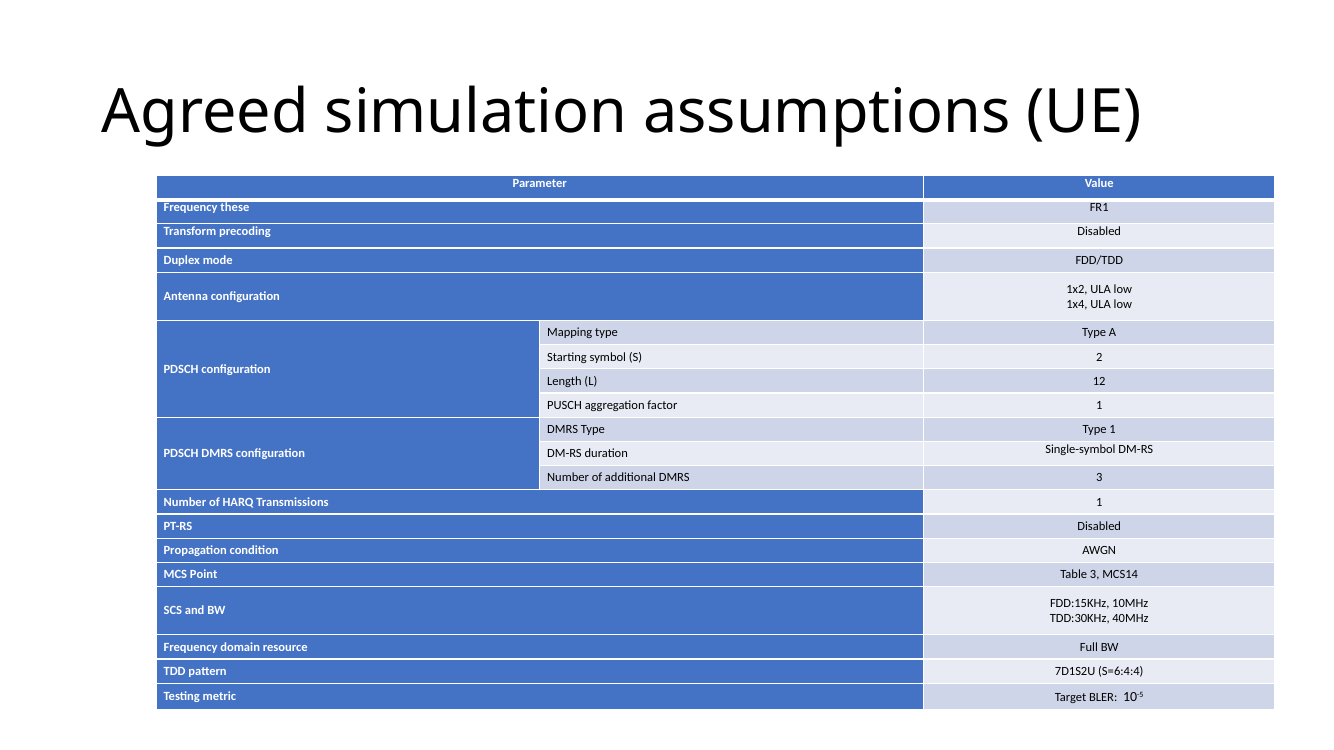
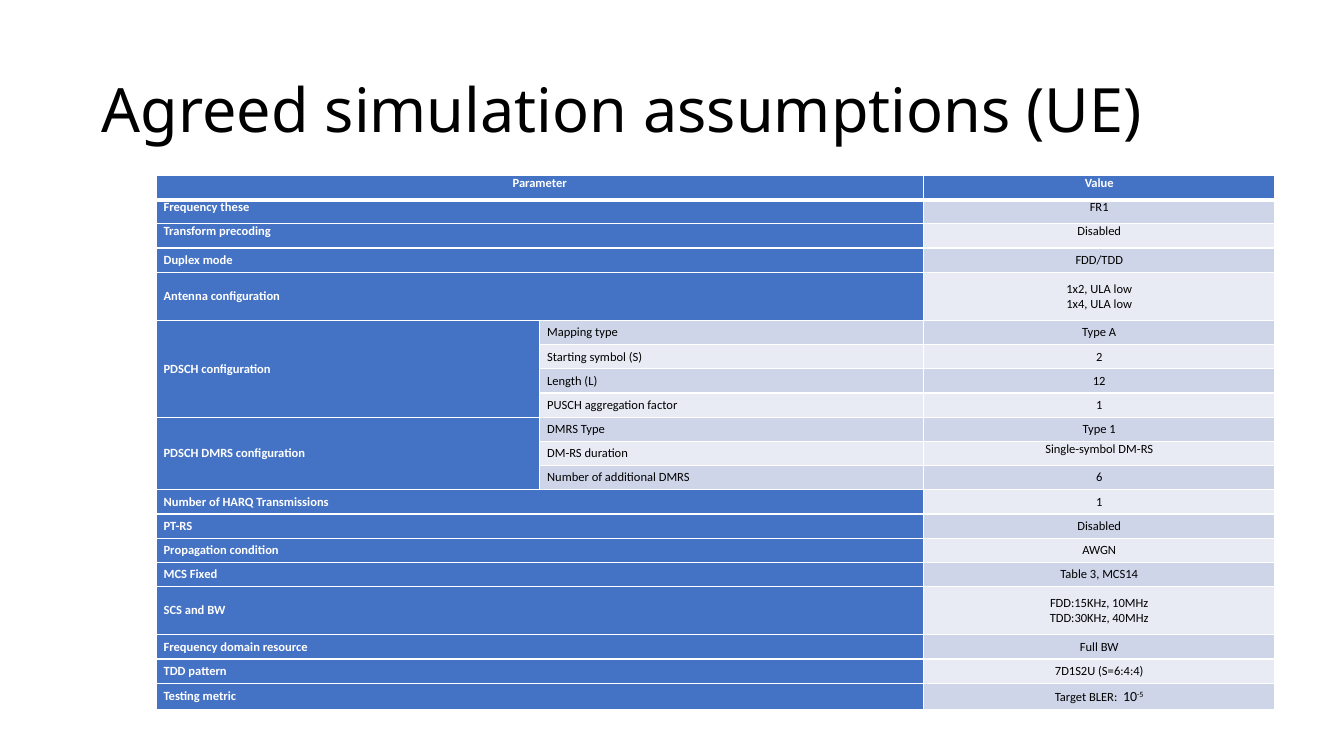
DMRS 3: 3 -> 6 (1099, 478)
Point: Point -> Fixed (204, 575)
